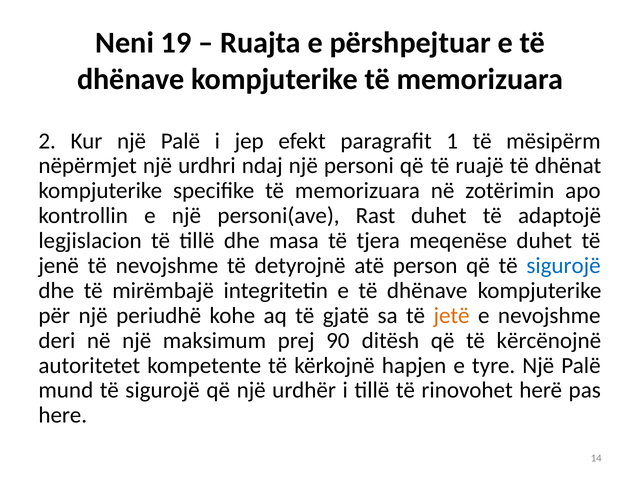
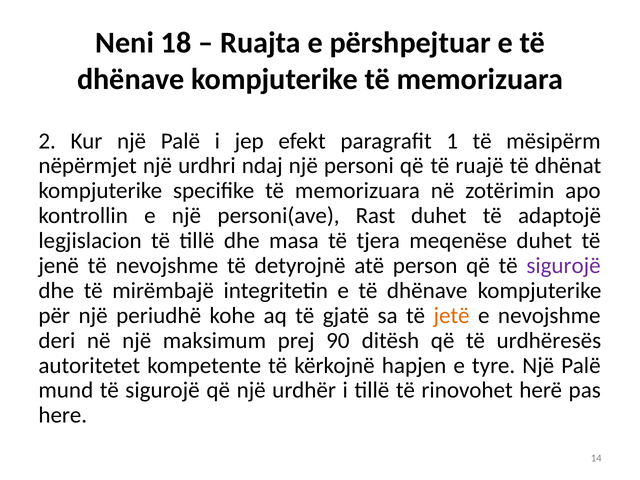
19: 19 -> 18 (176, 43)
sigurojë colour: blue -> purple (564, 266)
kërcënojnë: kërcënojnë -> urdhëresës (549, 340)
